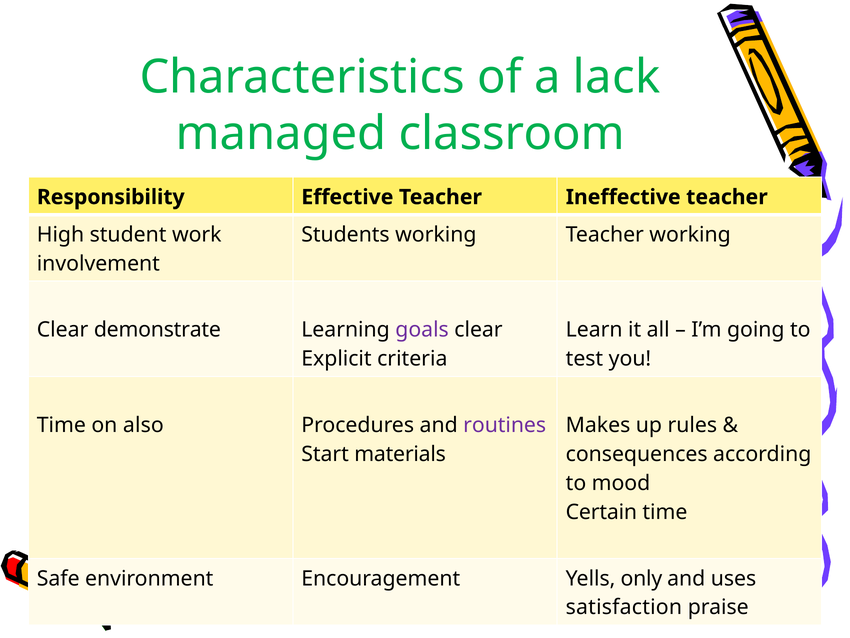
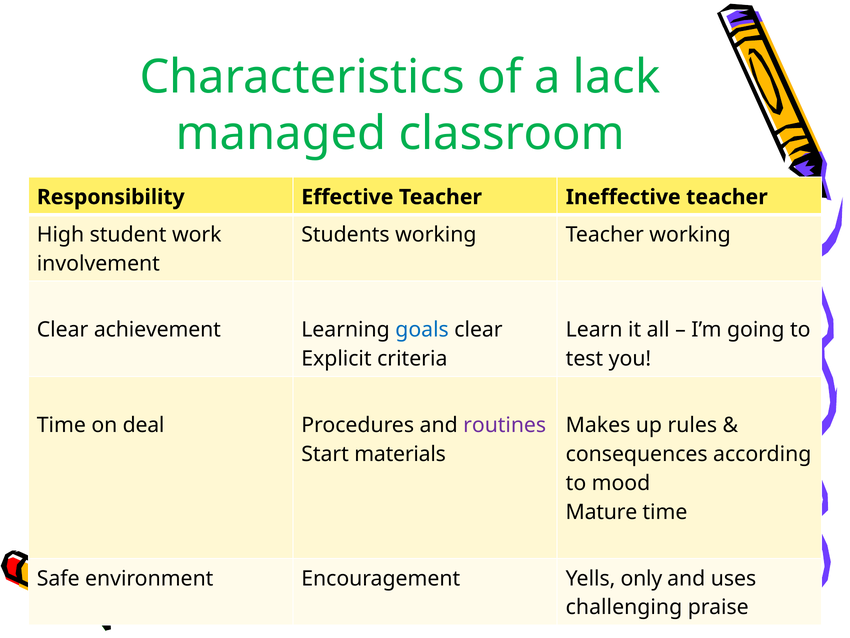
demonstrate: demonstrate -> achievement (157, 330)
goals colour: purple -> blue (422, 330)
also: also -> deal (144, 425)
Certain: Certain -> Mature (601, 512)
satisfaction: satisfaction -> challenging (624, 607)
